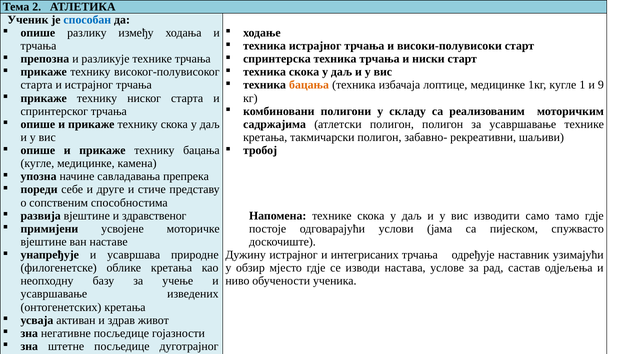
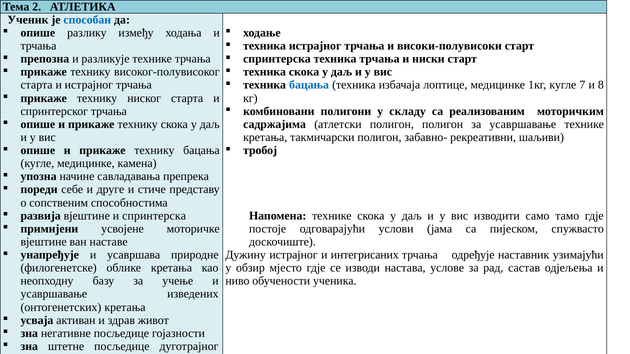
бацања colour: orange -> blue (309, 85)
1: 1 -> 7 (582, 85)
9: 9 -> 8 (601, 85)
и здравственог: здравственог -> спринтерска (154, 216)
